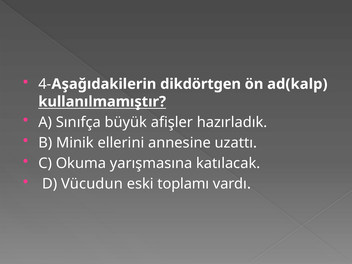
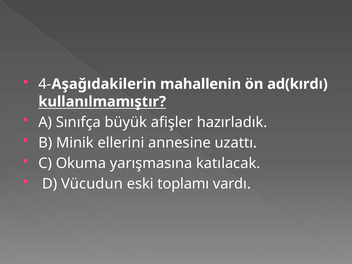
dikdörtgen: dikdörtgen -> mahallenin (201, 84)
ad(kalp: ad(kalp -> ad(kırdı (297, 84)
